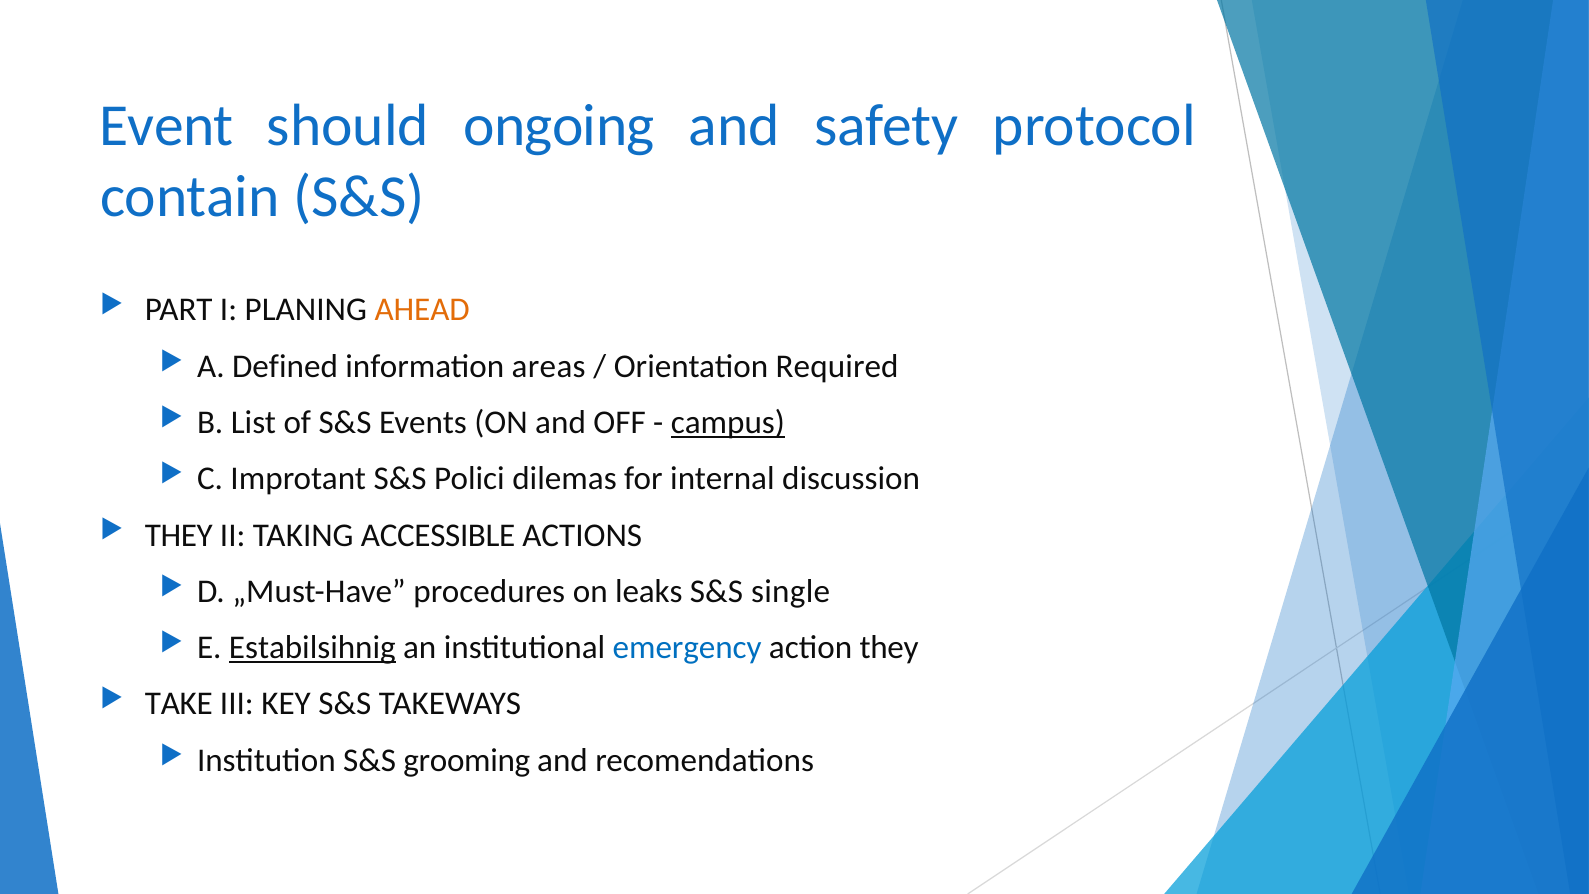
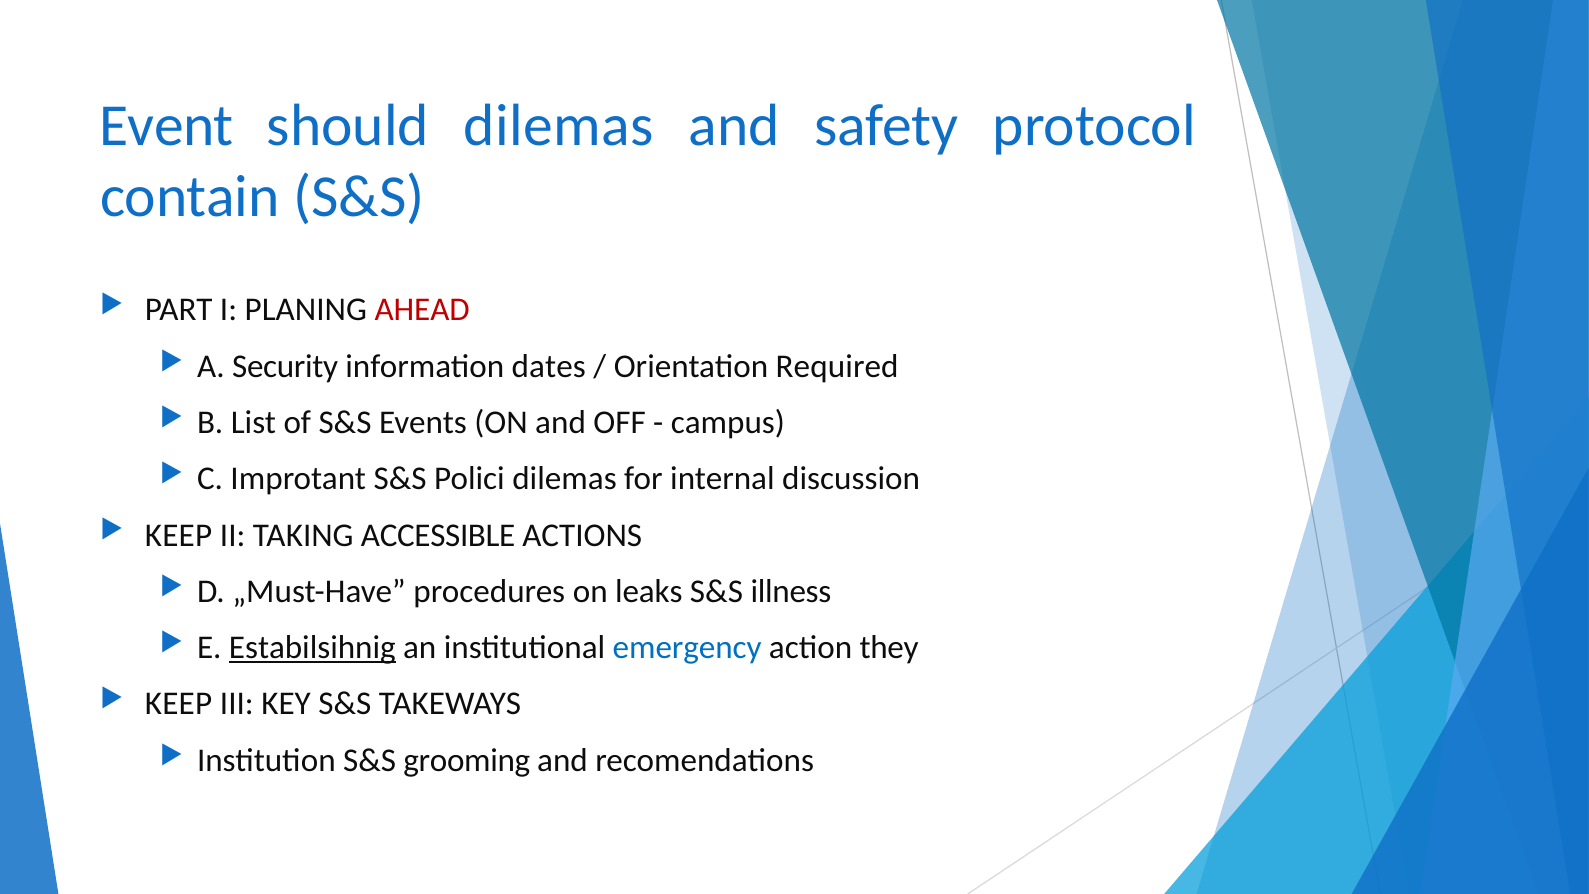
should ongoing: ongoing -> dilemas (558, 125)
AHEAD colour: orange -> red (422, 310)
Defined: Defined -> Security (285, 366)
areas: areas -> dates (549, 366)
campus underline: present -> none (728, 422)
THEY: THEY -> KEEP (179, 535)
single: single -> illness (791, 591)
TAKE: TAKE -> KEEP (179, 704)
